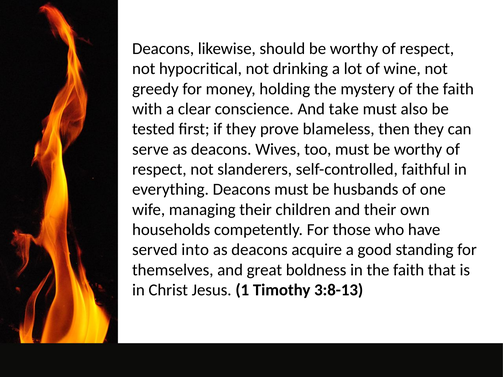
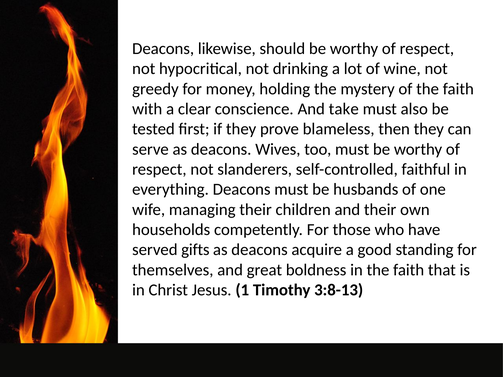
into: into -> gifts (195, 250)
